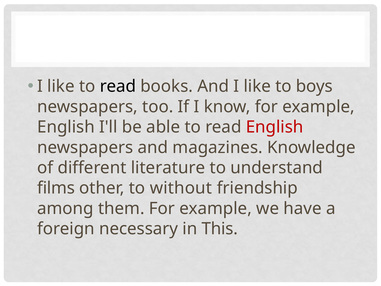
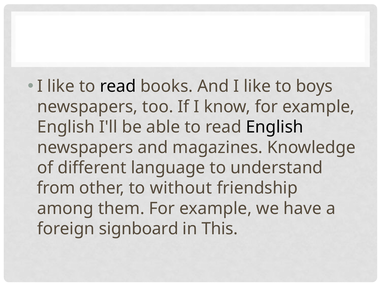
English colour: red -> black (275, 127)
literature: literature -> language (168, 168)
films: films -> from (56, 188)
necessary: necessary -> signboard (139, 229)
